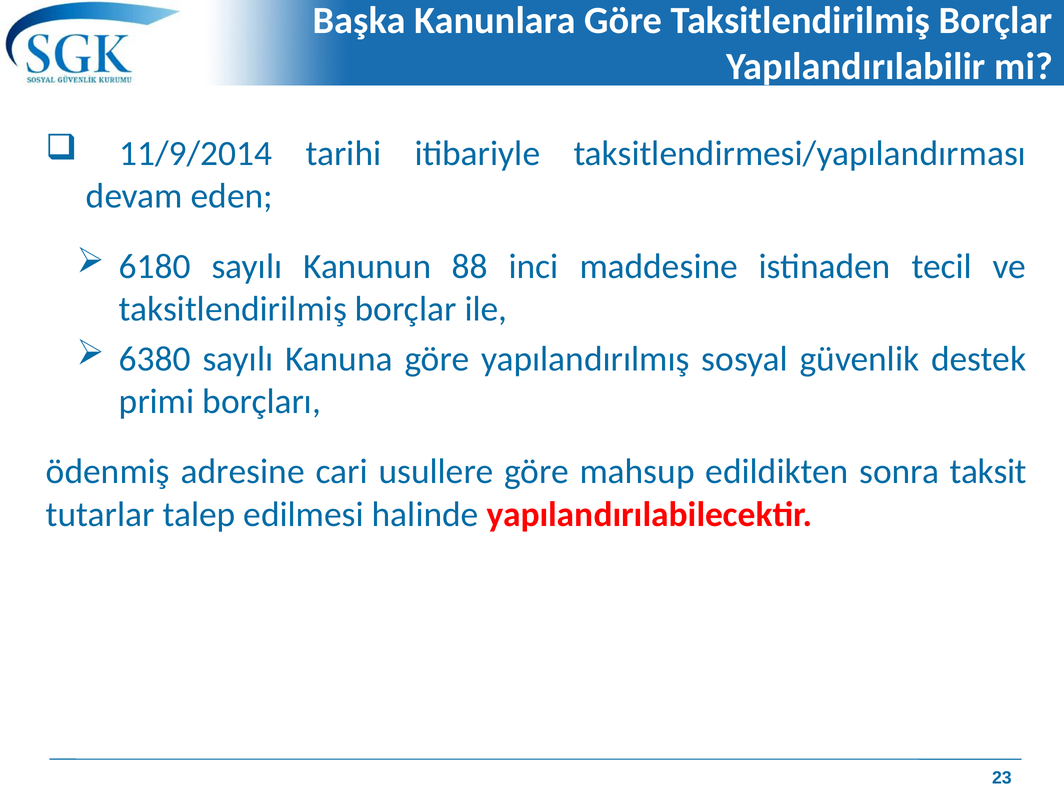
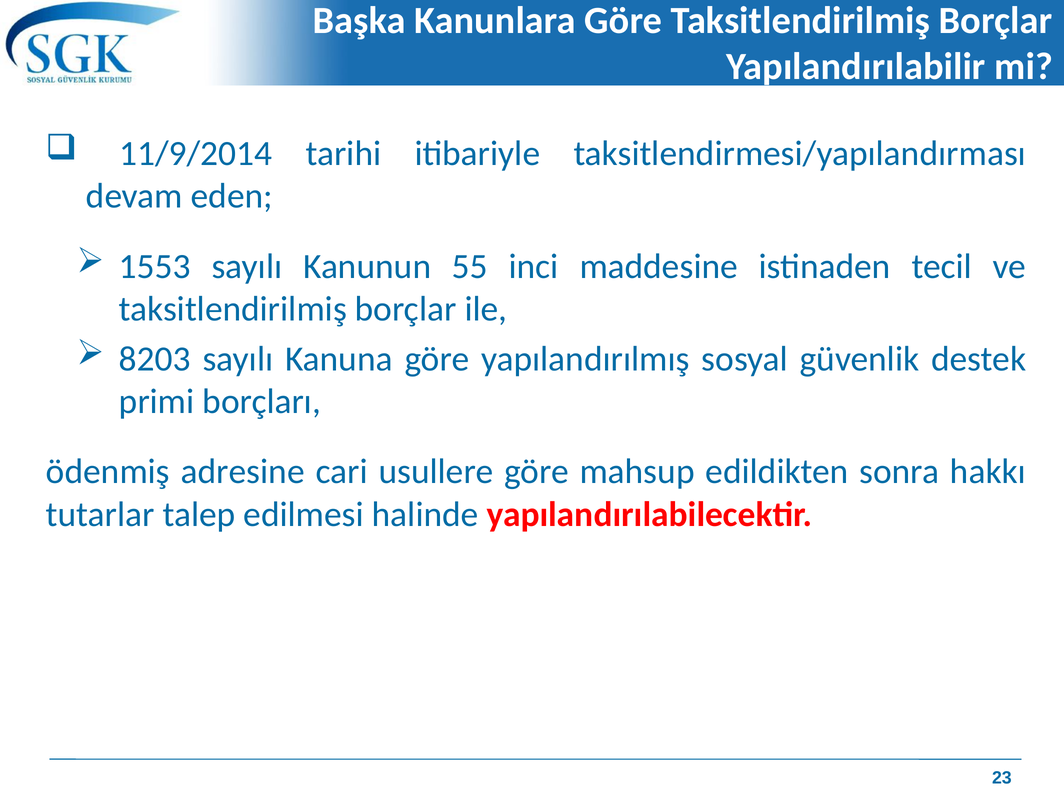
6180: 6180 -> 1553 (155, 267)
88: 88 -> 55 (470, 267)
6380: 6380 -> 8203 (155, 359)
taksit: taksit -> hakkı (988, 472)
